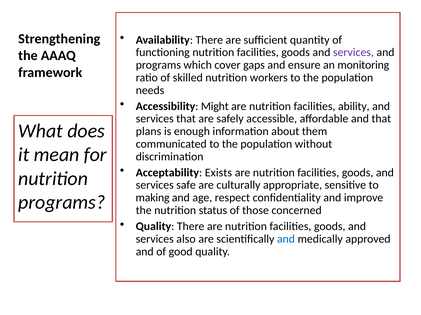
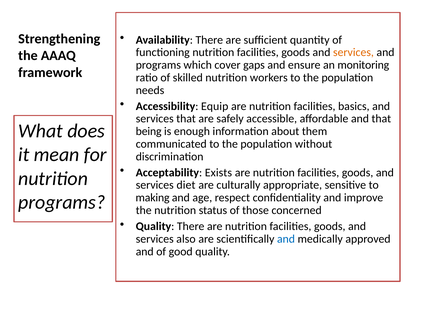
services colour: purple -> orange (353, 53)
Might: Might -> Equip (215, 106)
ability: ability -> basics (354, 106)
plans: plans -> being (149, 132)
safe: safe -> diet (186, 186)
